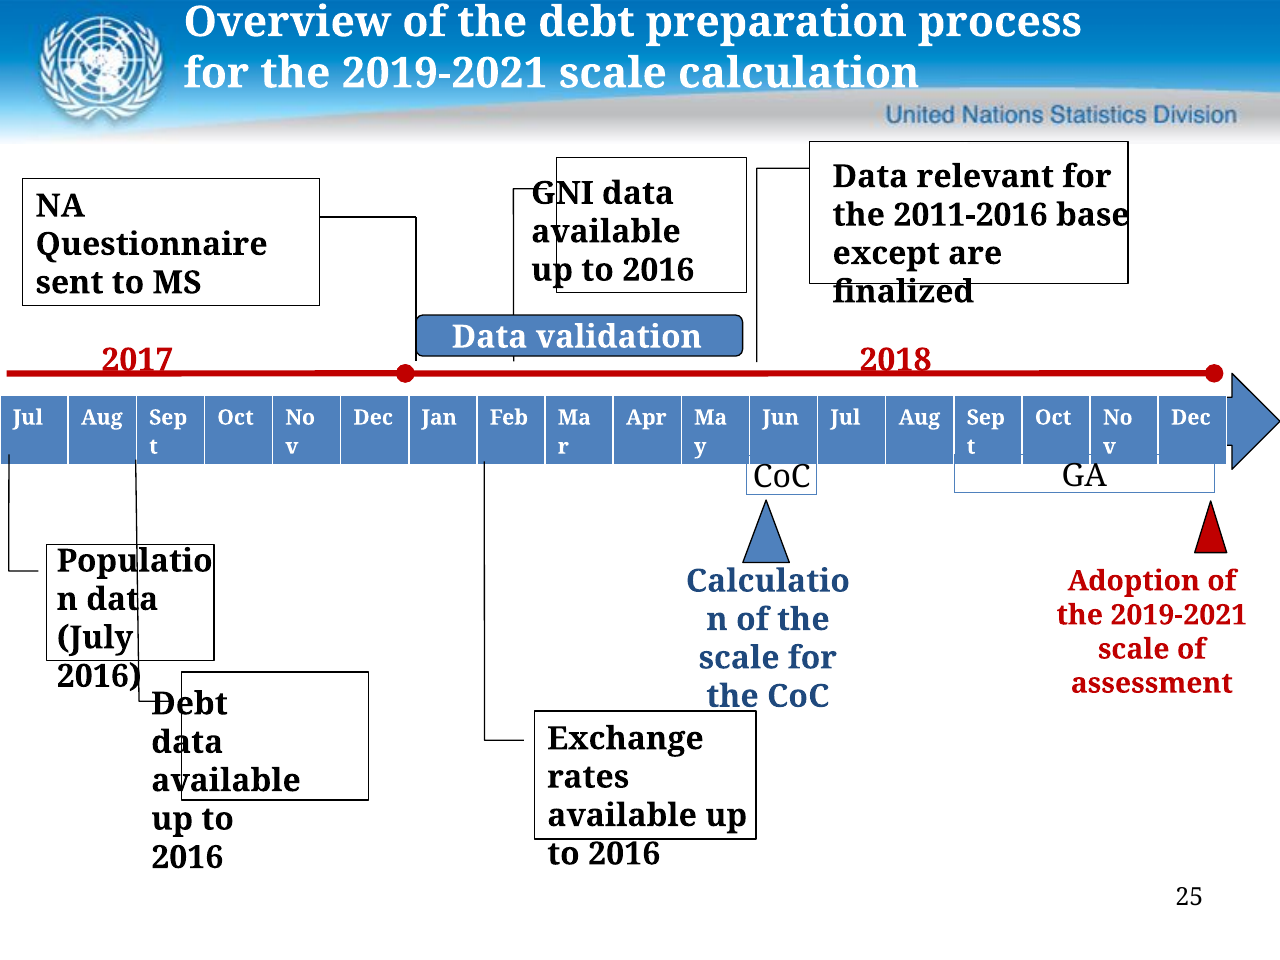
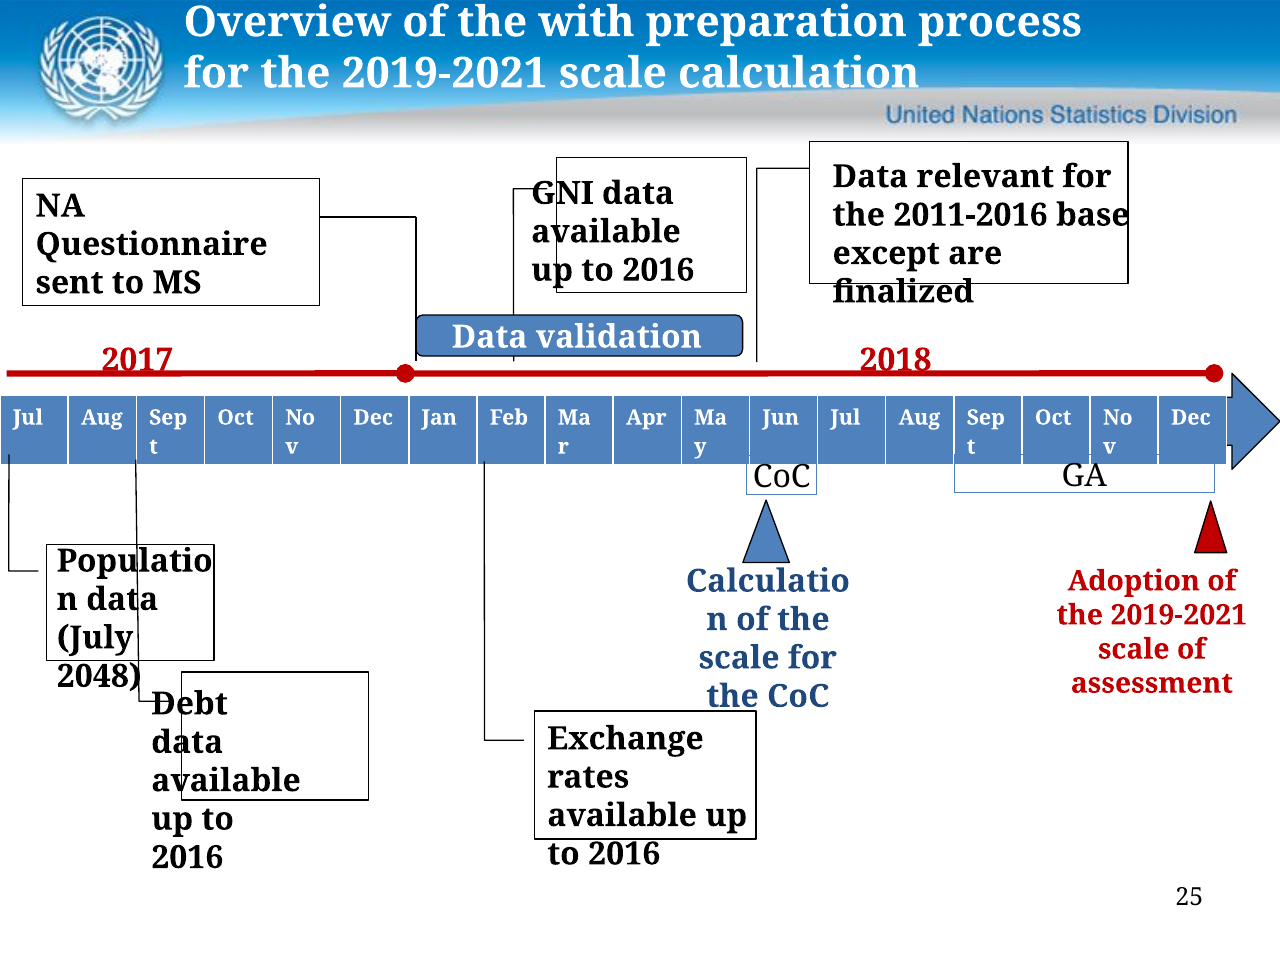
the debt: debt -> with (586, 22)
2016: 2016 -> 2048 (99, 676)
